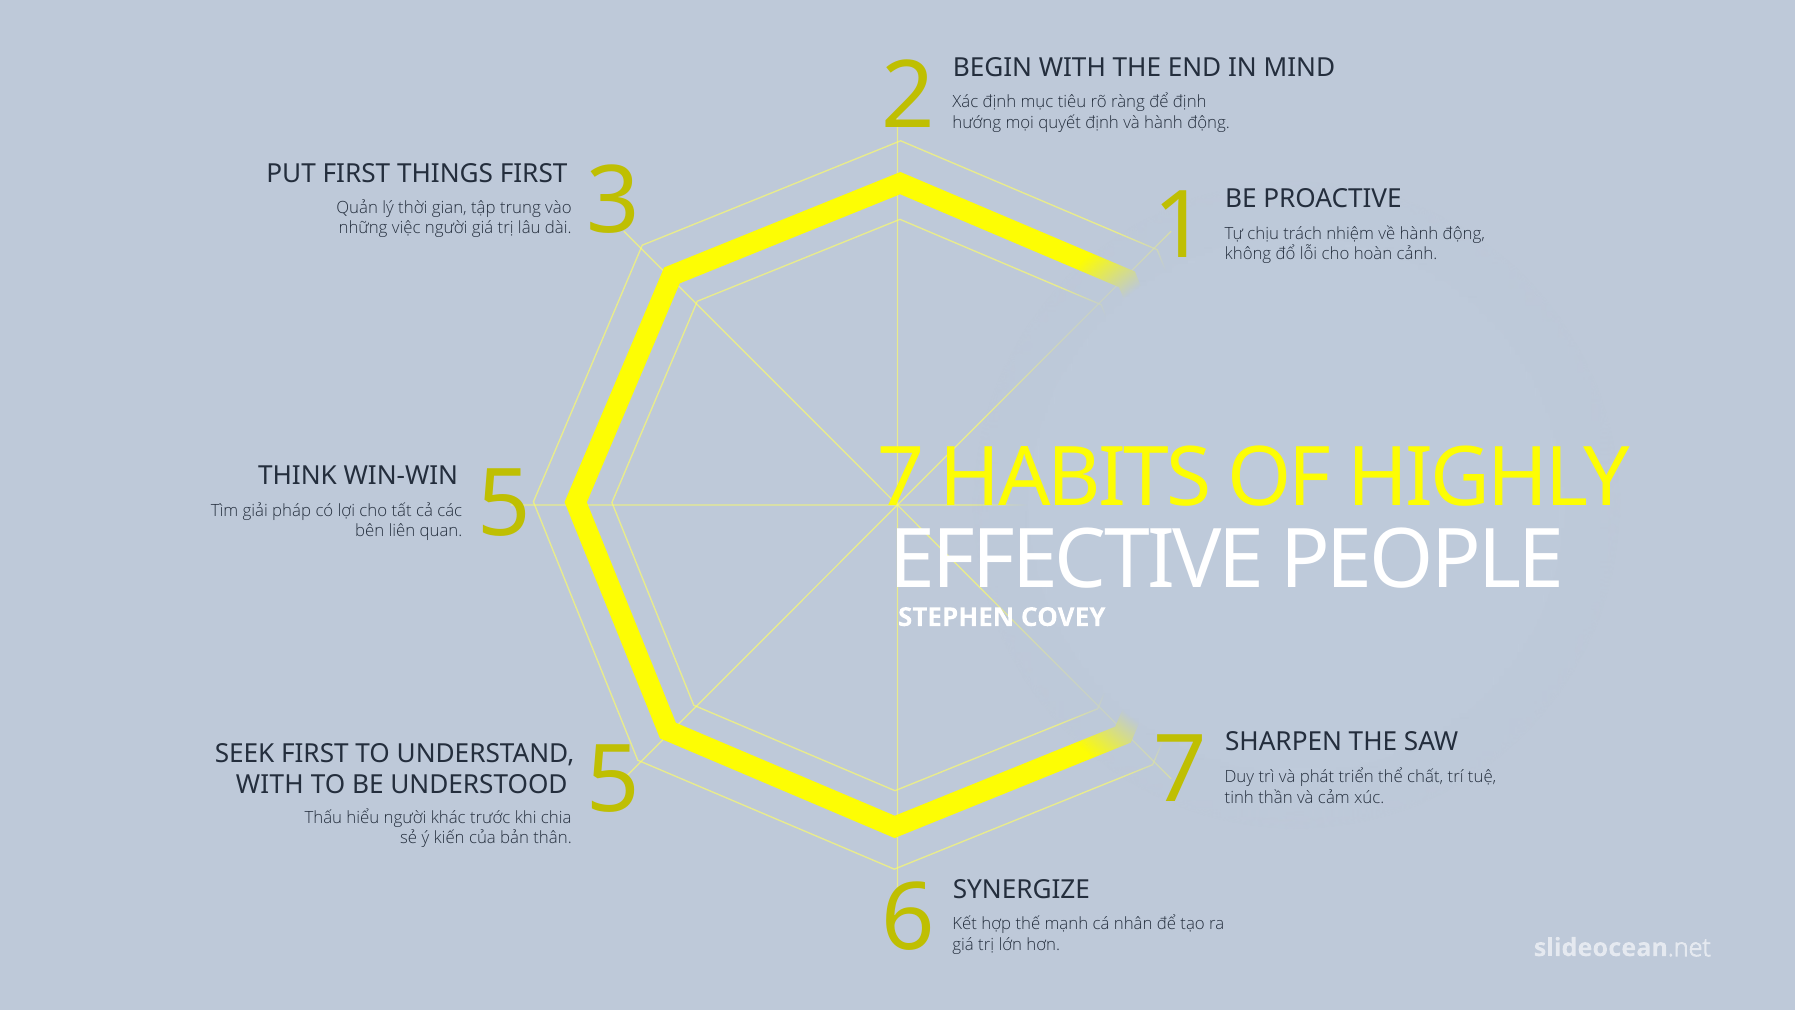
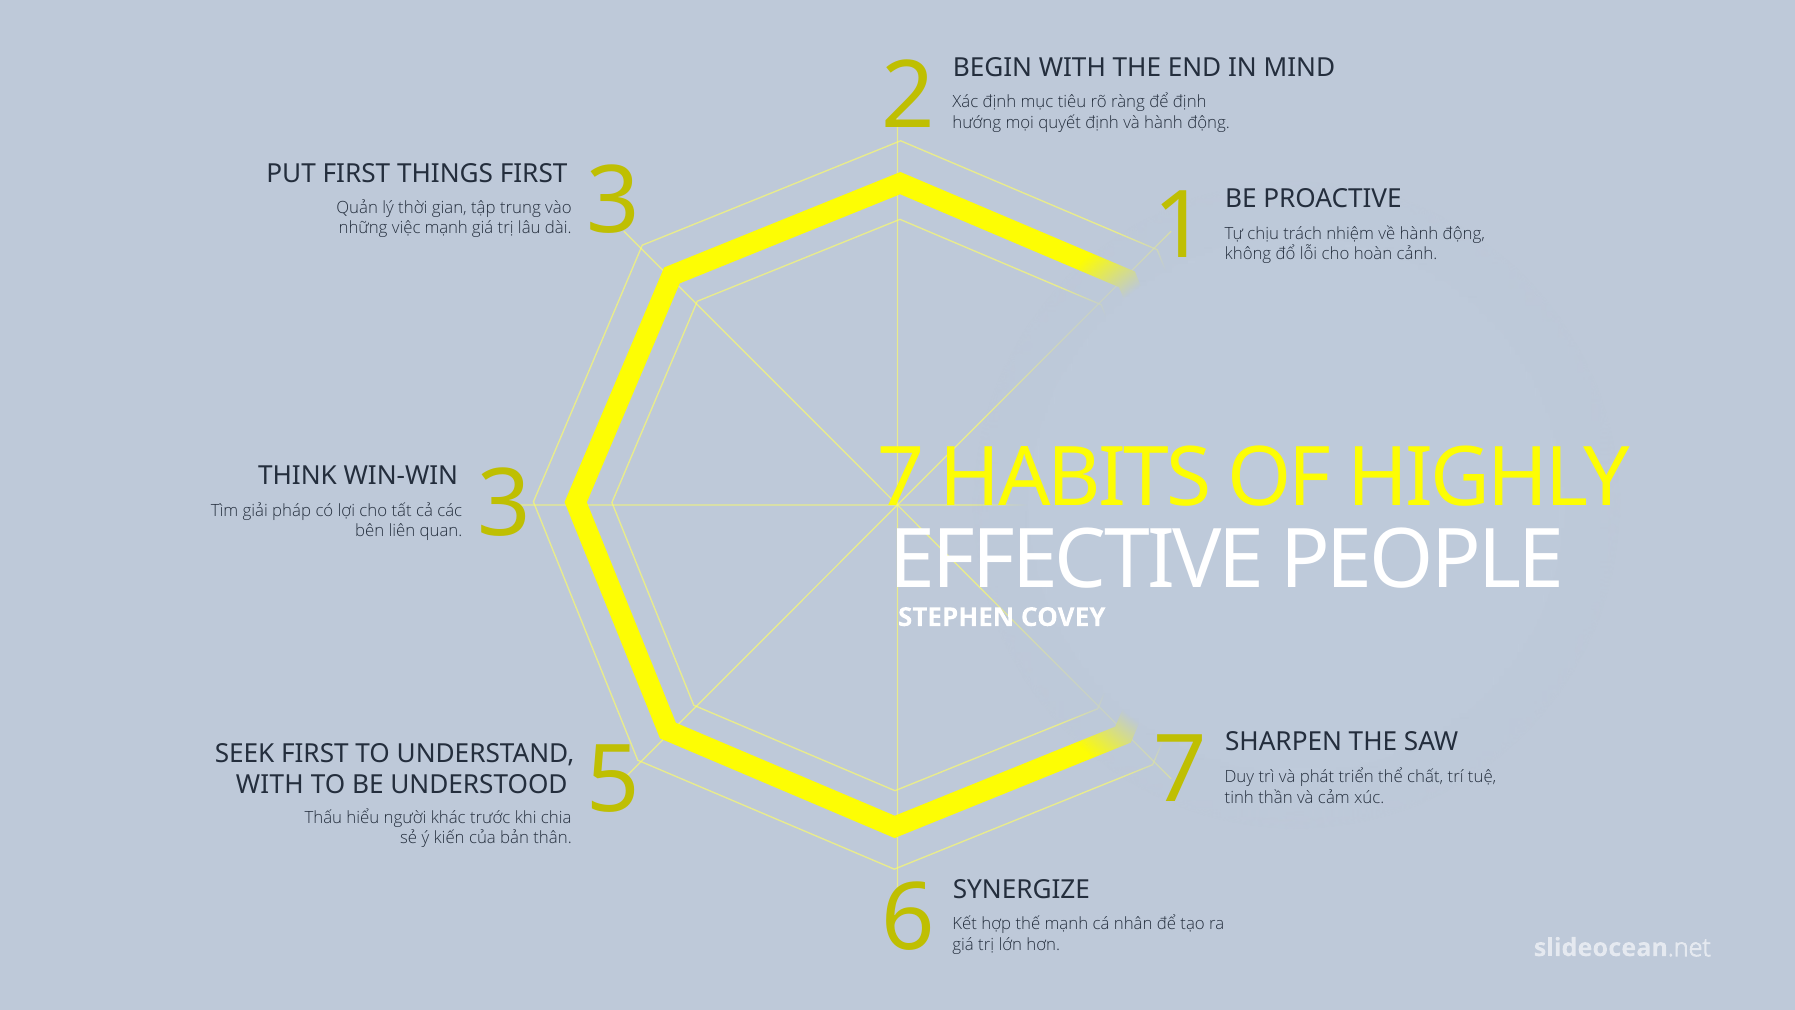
việc người: người -> mạnh (446, 228)
quan 5: 5 -> 3 (504, 504)
